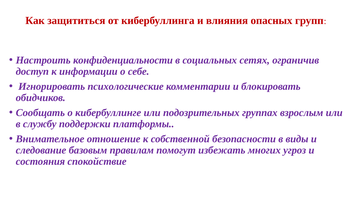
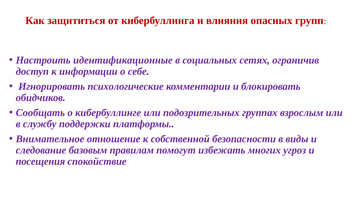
конфиденциальности: конфиденциальности -> идентификационные (123, 60)
состояния: состояния -> посещения (40, 161)
